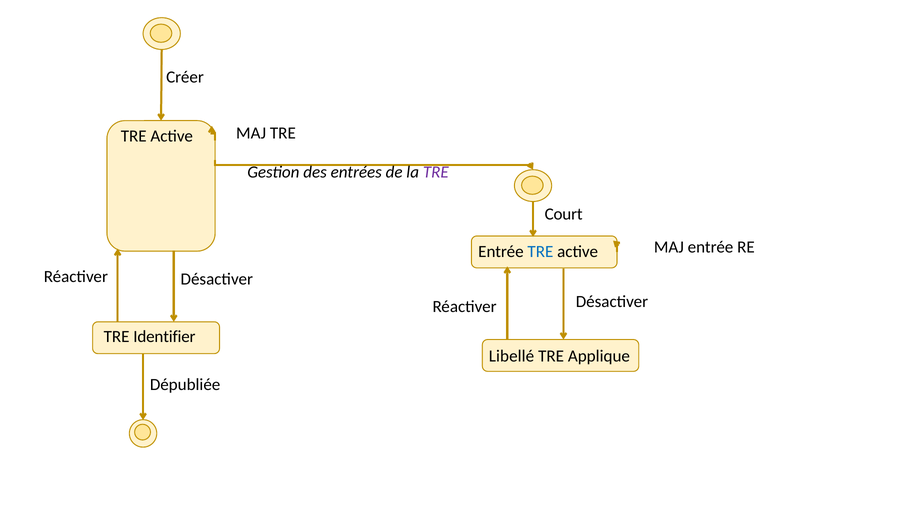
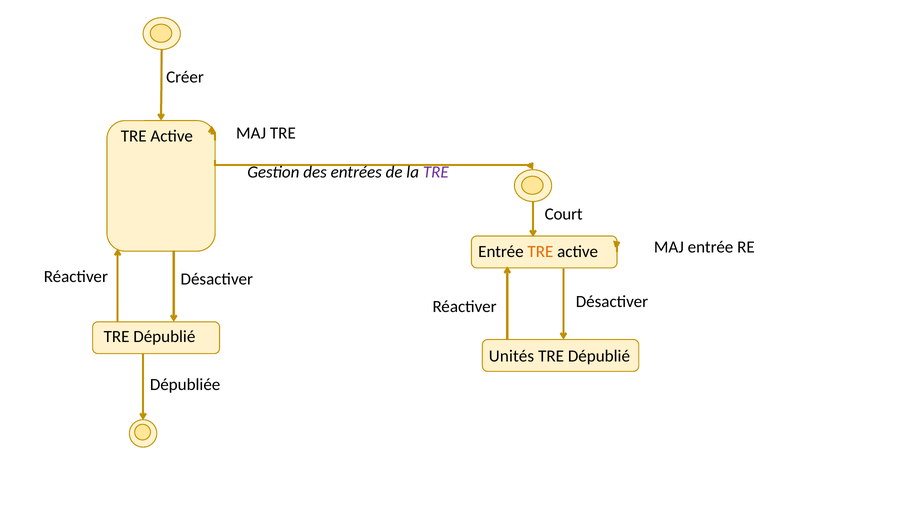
TRE colour: blue -> orange (540, 252)
Identifier: Identifier -> Dépublié (164, 337)
Libellé: Libellé -> Unités (512, 356)
Applique: Applique -> Dépublié (599, 356)
